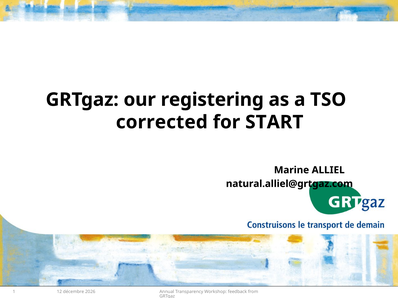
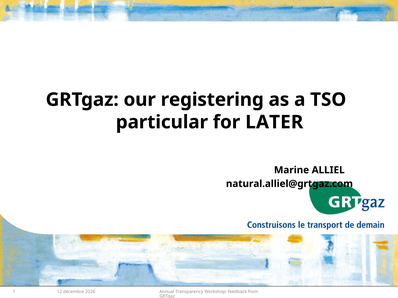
corrected: corrected -> particular (162, 122)
START: START -> LATER (274, 122)
